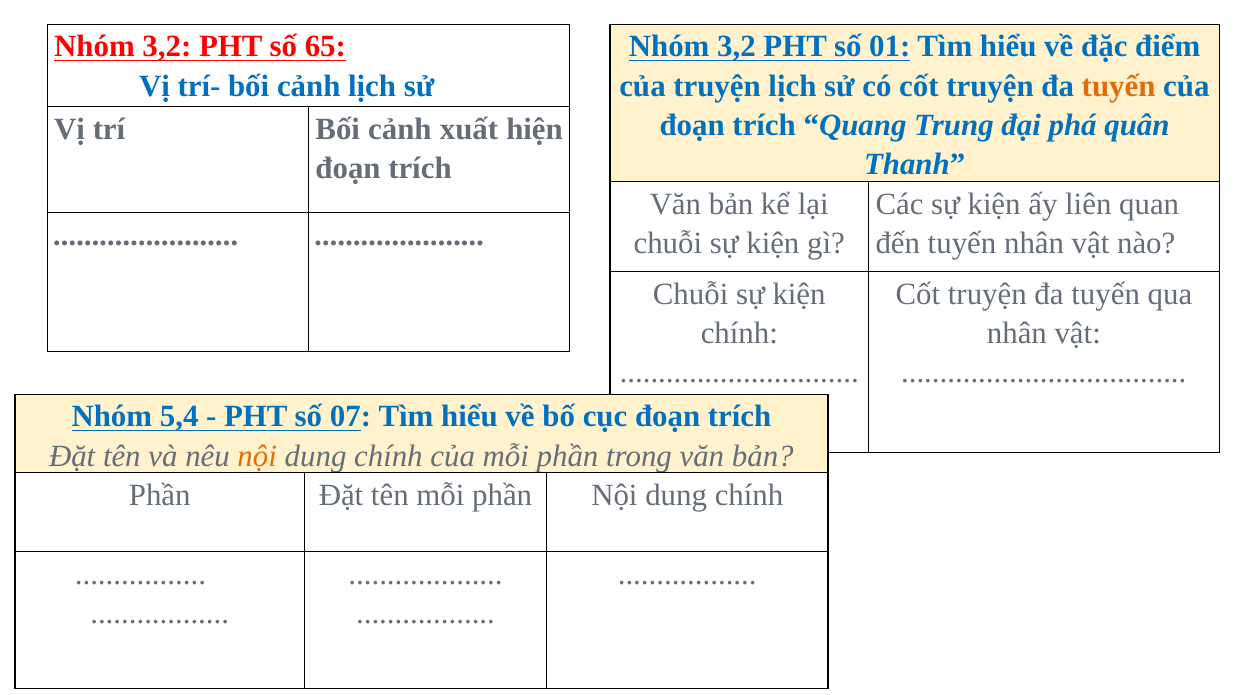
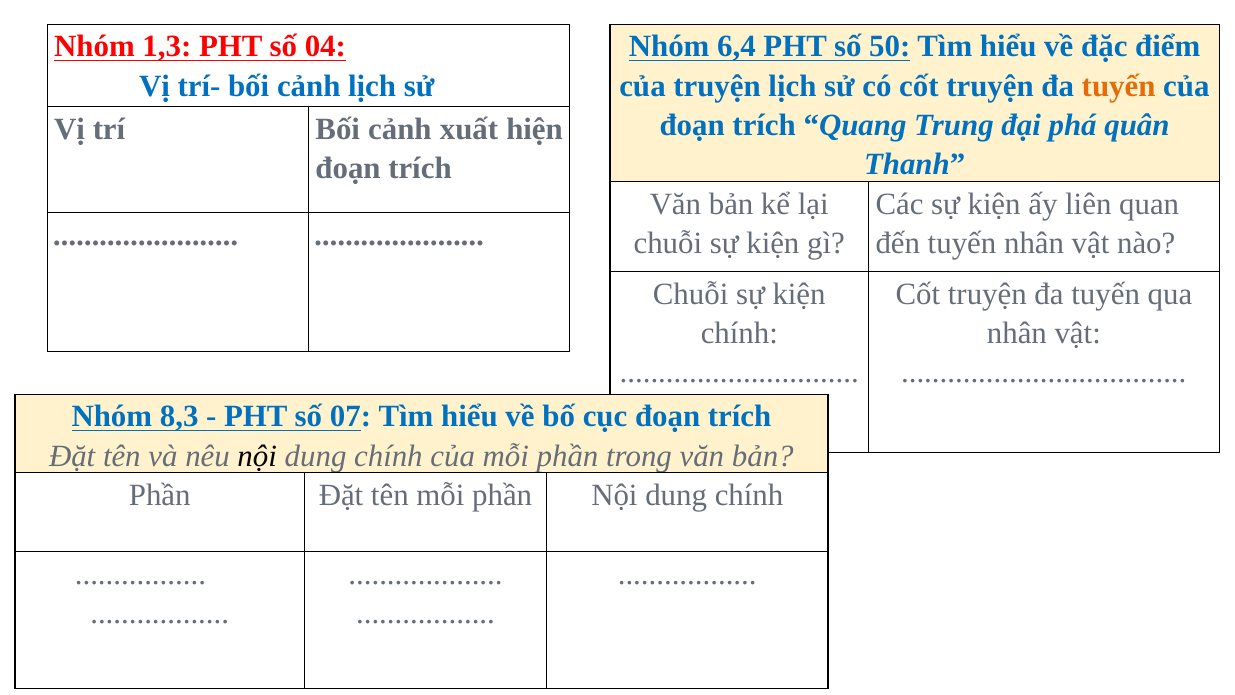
3,2: 3,2 -> 1,3 (167, 47)
65: 65 -> 04 (325, 47)
3,2: 3,2 -> 6,4 (736, 47)
01: 01 -> 50 (890, 47)
5,4: 5,4 -> 8,3 (179, 417)
nội colour: orange -> black (257, 456)
